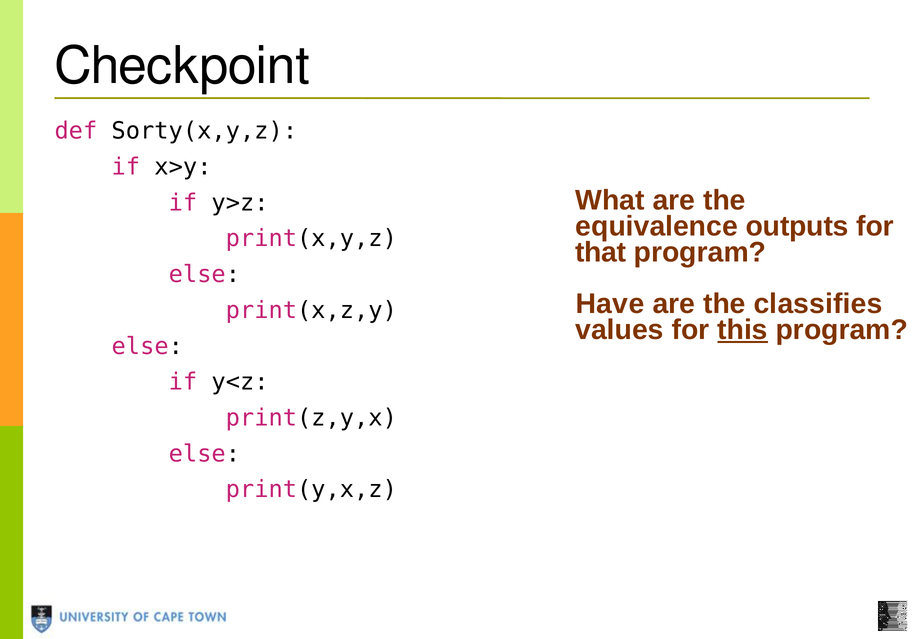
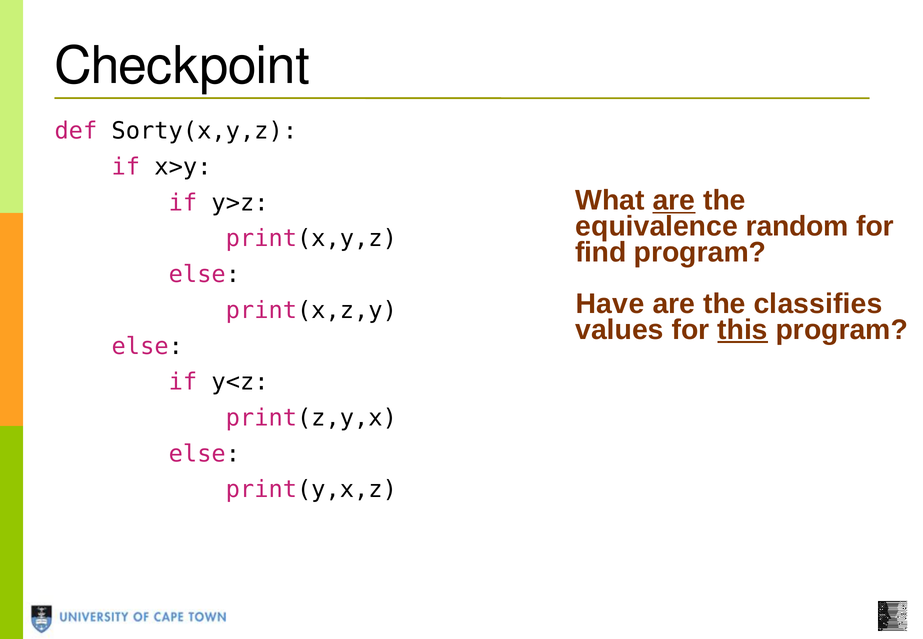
are underline: none -> present (674, 200)
outputs: outputs -> random (797, 226)
that: that -> find (601, 252)
